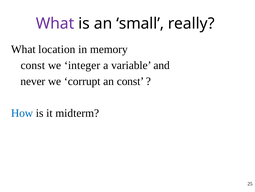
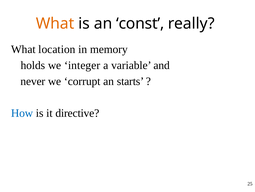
What colour: purple -> orange (55, 23)
small: small -> const (140, 23)
const: const -> holds (33, 65)
an const: const -> starts (130, 81)
midterm: midterm -> directive (77, 113)
